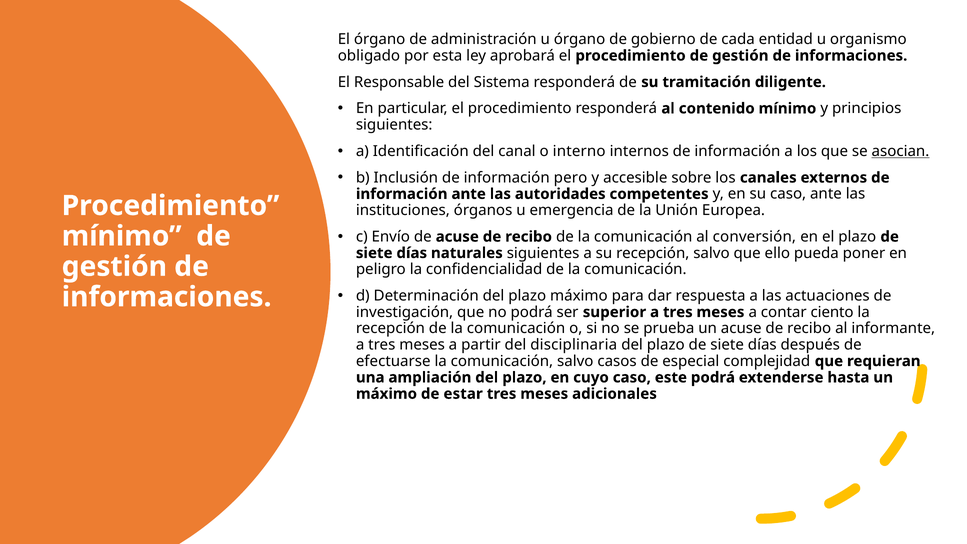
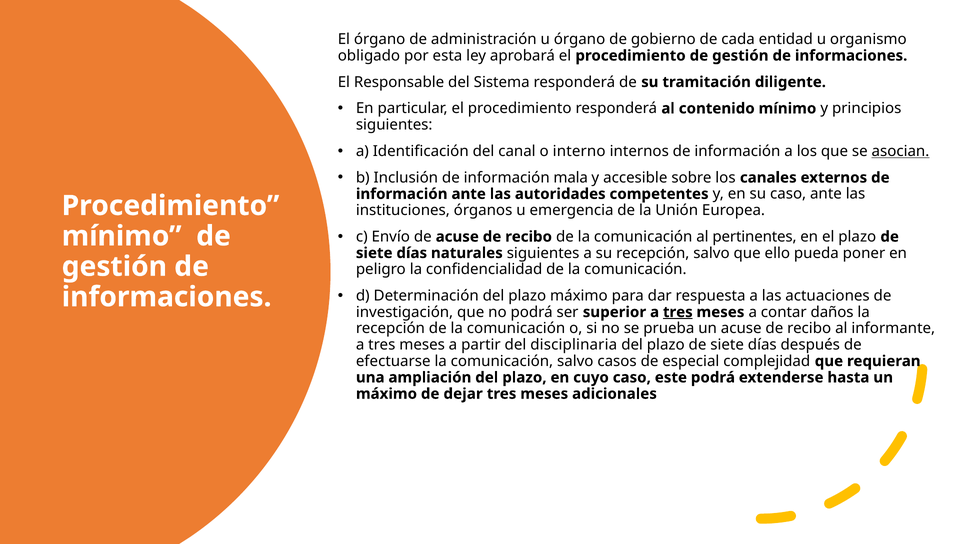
pero: pero -> mala (571, 178)
conversión: conversión -> pertinentes (755, 237)
tres underline: none -> present (678, 312)
ciento: ciento -> daños (832, 312)
estar: estar -> dejar (463, 394)
